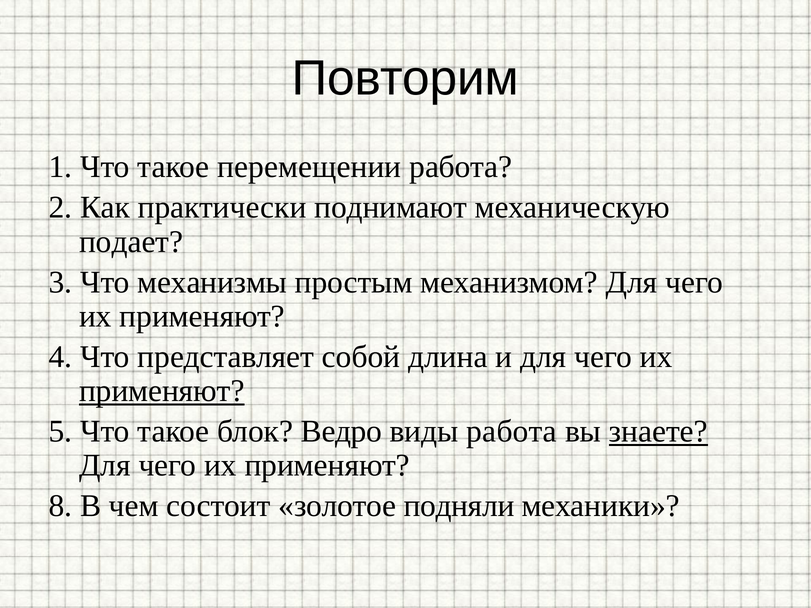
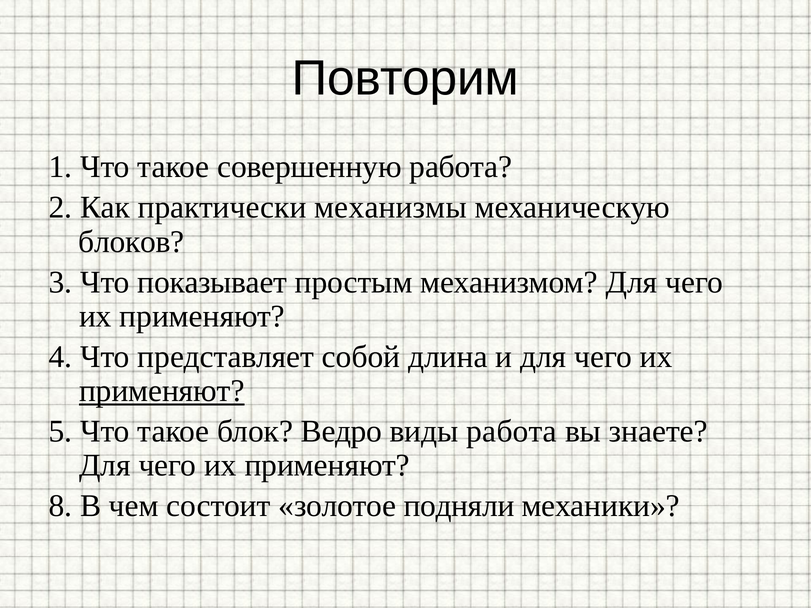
перемещении: перемещении -> совершенную (309, 167)
поднимают: поднимают -> механизмы (391, 208)
подает: подает -> блоков (131, 242)
механизмы: механизмы -> показывает (212, 282)
знаете underline: present -> none (658, 432)
